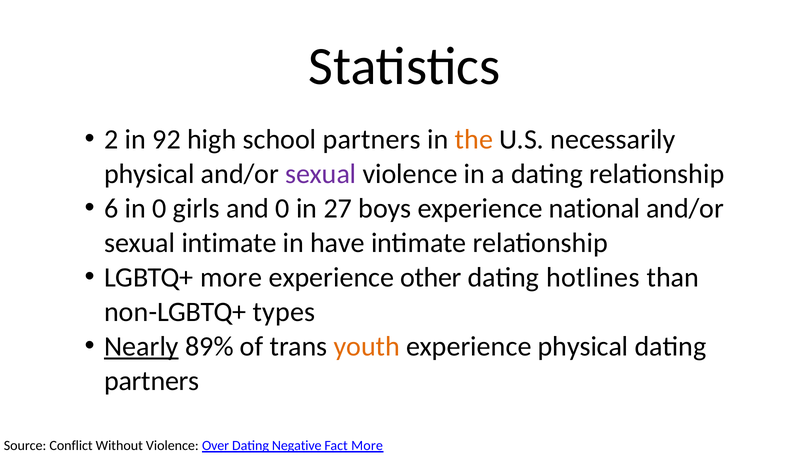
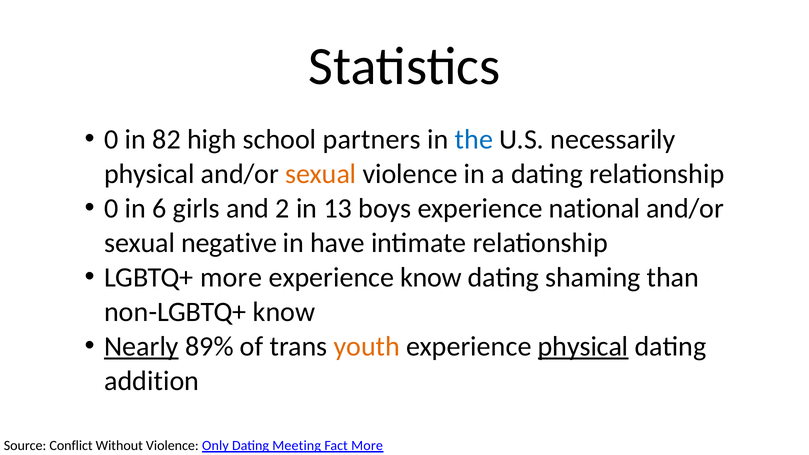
2: 2 -> 0 (111, 139)
92: 92 -> 82 (167, 139)
the colour: orange -> blue (474, 139)
sexual colour: purple -> orange (321, 174)
6: 6 -> 0 (111, 208)
in 0: 0 -> 6 (159, 208)
and 0: 0 -> 2 (283, 208)
27: 27 -> 13 (338, 208)
sexual intimate: intimate -> negative (229, 243)
experience other: other -> know (431, 277)
hotlines: hotlines -> shaming (593, 277)
non-LGBTQ+ types: types -> know (284, 312)
physical underline: none -> present (583, 347)
partners: partners -> addition (152, 381)
Over: Over -> Only (215, 446)
Negative: Negative -> Meeting (297, 446)
